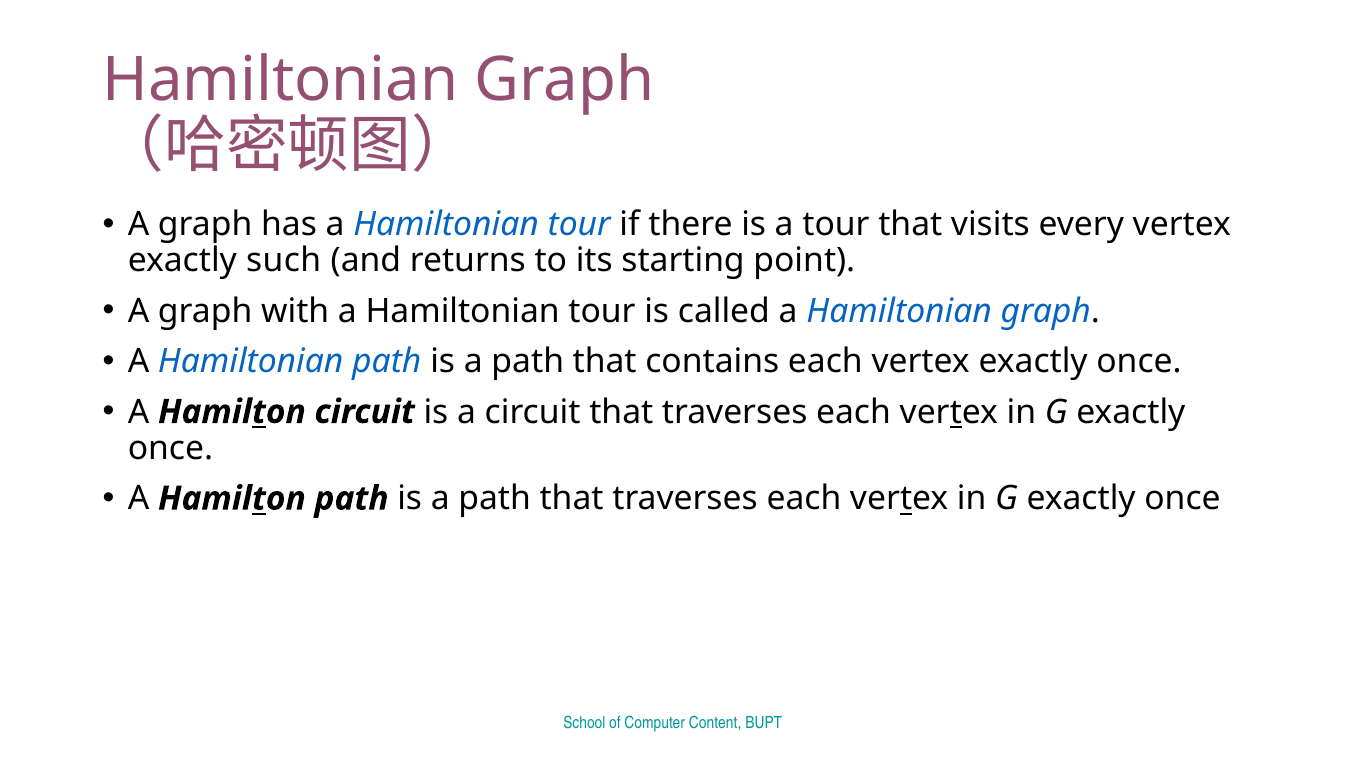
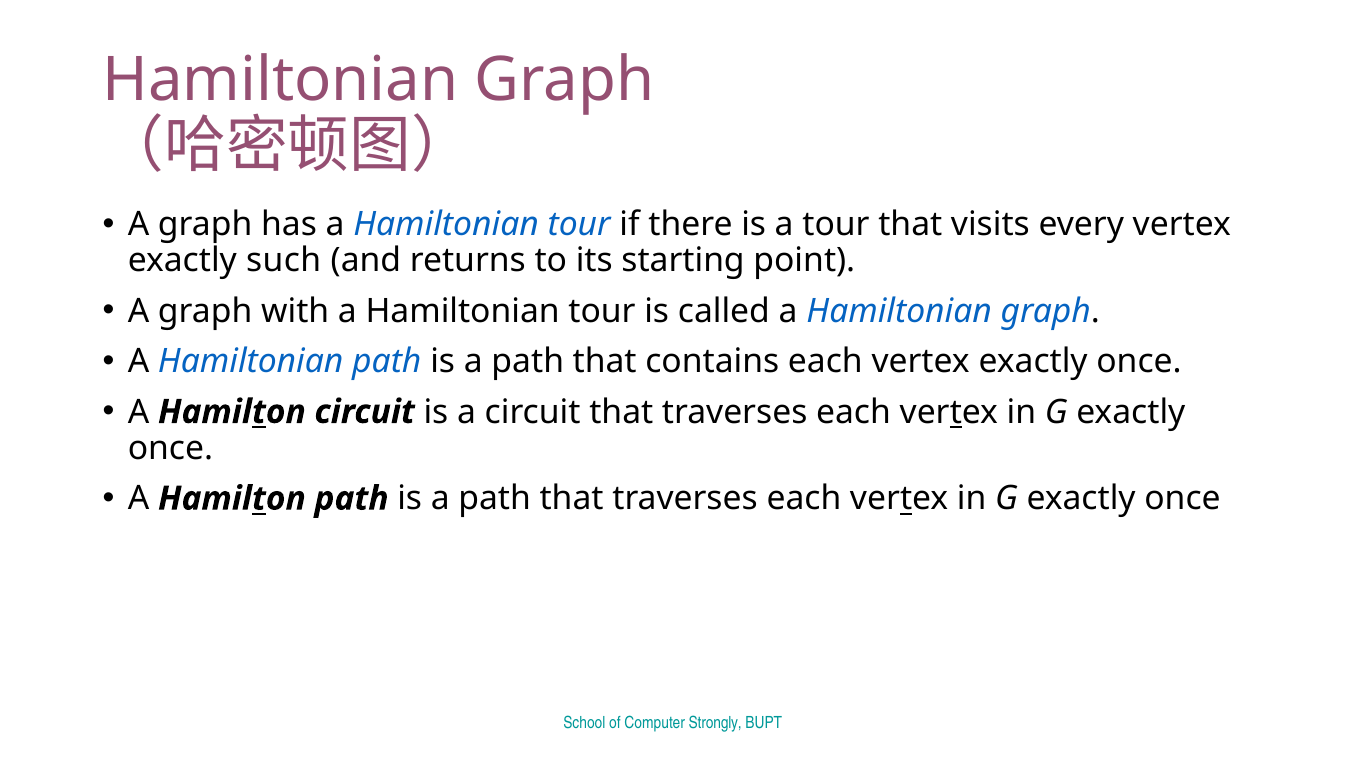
Content: Content -> Strongly (715, 723)
